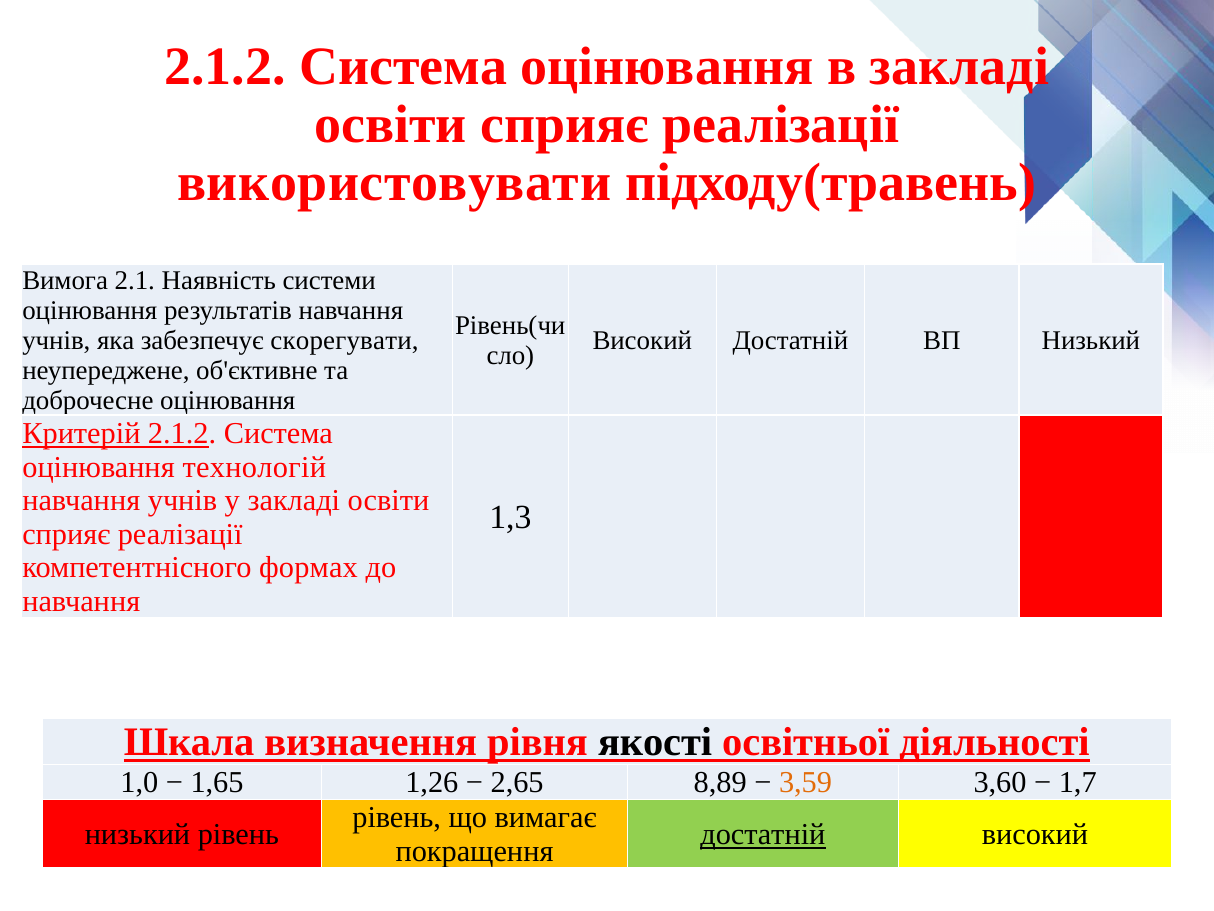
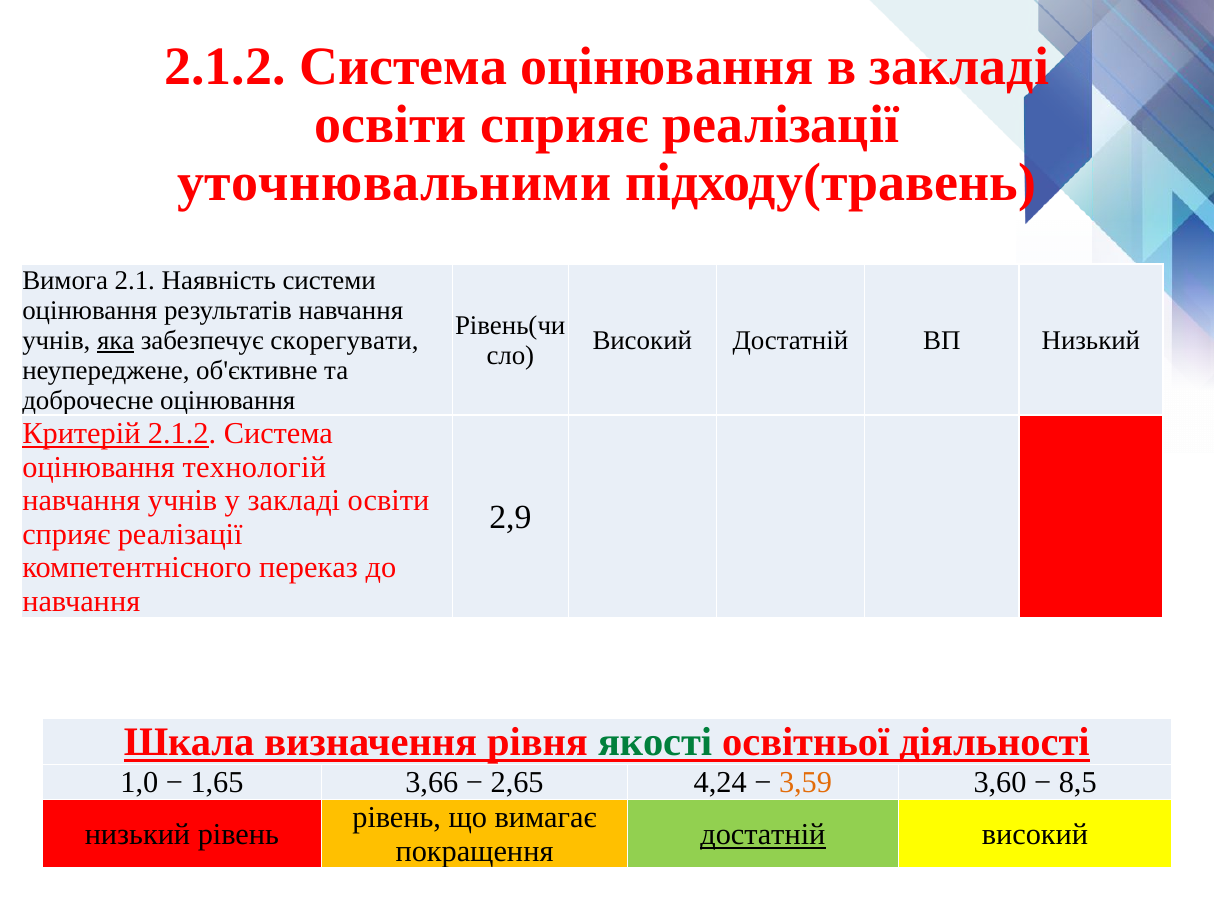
використовувати: використовувати -> уточнювальними (394, 183)
яка underline: none -> present (116, 340)
1,3: 1,3 -> 2,9 (510, 517)
формах: формах -> переказ (309, 568)
якості colour: black -> green (655, 742)
1,26: 1,26 -> 3,66 (432, 783)
8,89: 8,89 -> 4,24 (720, 783)
1,7: 1,7 -> 8,5 (1078, 783)
